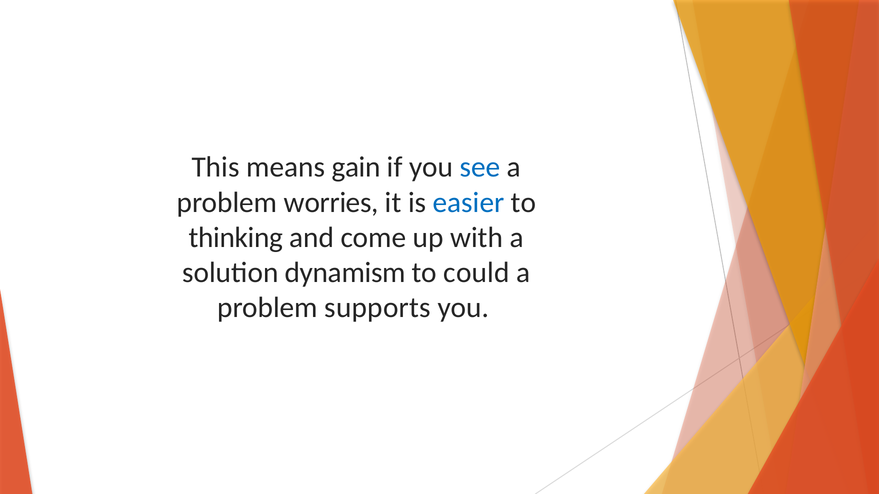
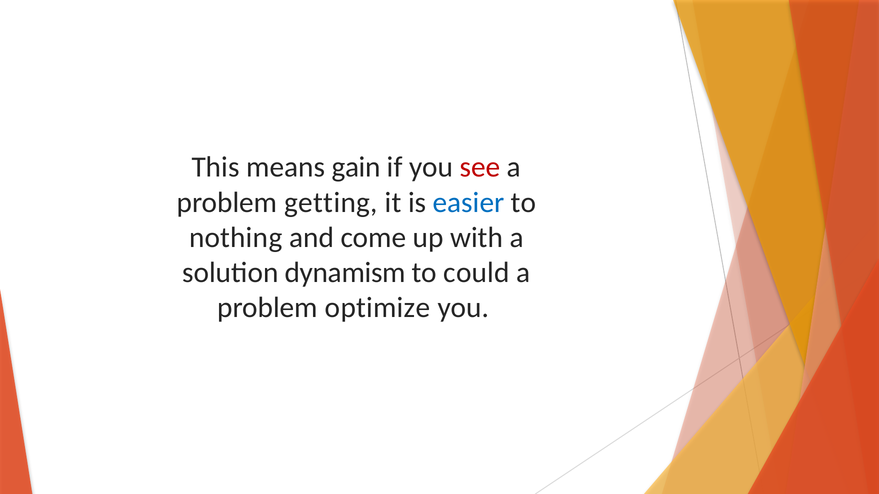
see colour: blue -> red (480, 167)
worries: worries -> getting (331, 203)
thinking: thinking -> nothing (236, 238)
supports: supports -> optimize (378, 308)
